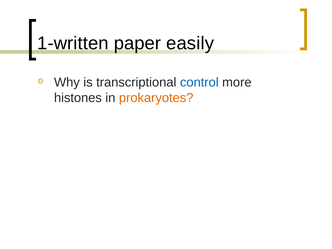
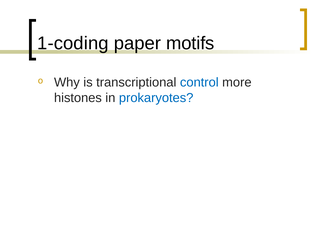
1-written: 1-written -> 1-coding (73, 43)
easily: easily -> motifs (190, 43)
prokaryotes colour: orange -> blue (156, 98)
